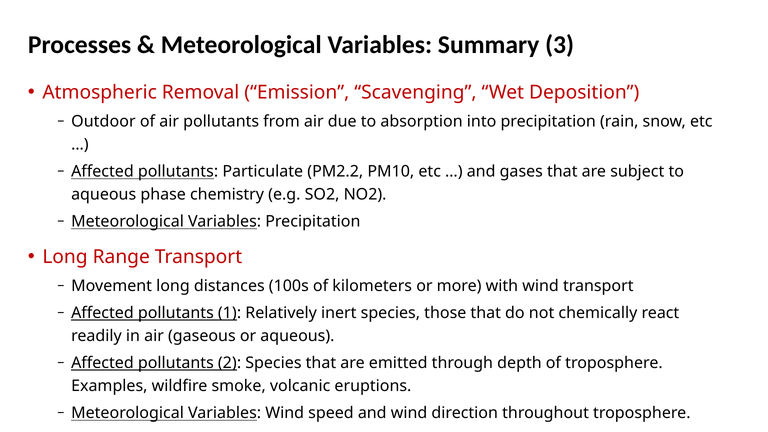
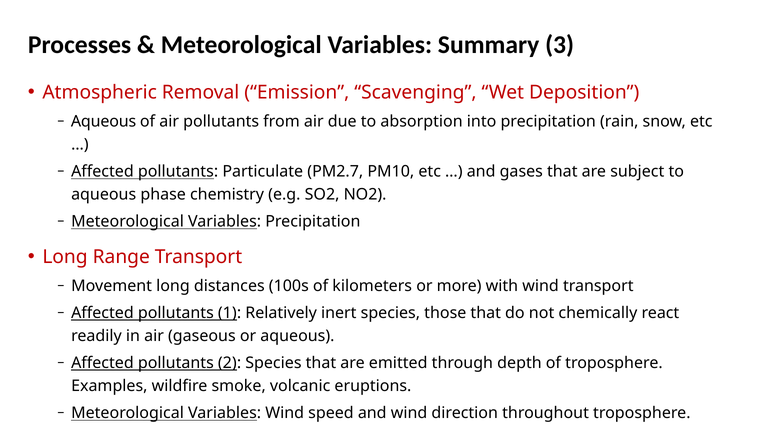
Outdoor: Outdoor -> Aqueous (104, 121)
PM2.2: PM2.2 -> PM2.7 (335, 171)
